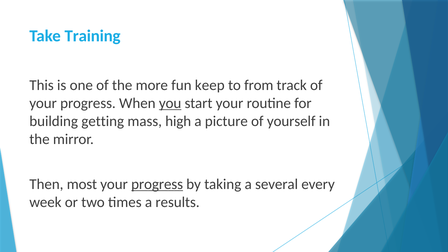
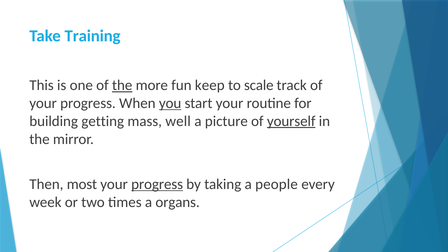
the underline: none -> present (122, 85)
from: from -> scale (259, 85)
high: high -> well (178, 121)
yourself underline: none -> present (291, 121)
several: several -> people (276, 184)
results: results -> organs (178, 202)
